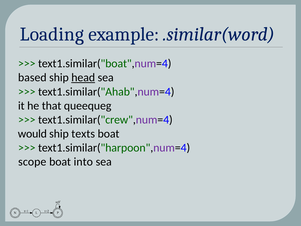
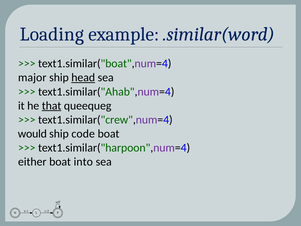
based: based -> major (32, 78)
that underline: none -> present (52, 106)
texts: texts -> code (83, 134)
scope: scope -> either (32, 162)
